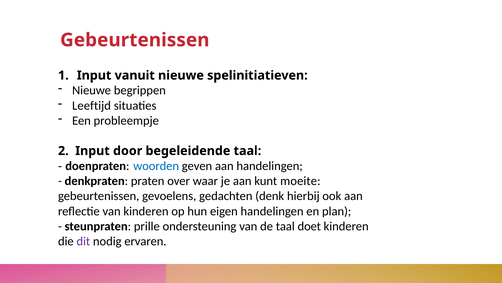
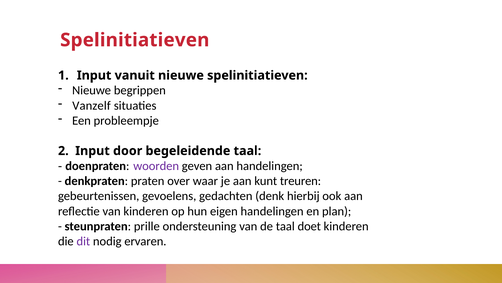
Gebeurtenissen: Gebeurtenissen -> Spelinitiatieven (135, 40)
Leeftijd: Leeftijd -> Vanzelf (91, 105)
woorden colour: blue -> purple (156, 166)
moeite: moeite -> treuren (301, 181)
